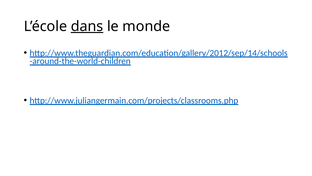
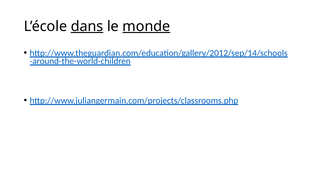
monde underline: none -> present (146, 26)
